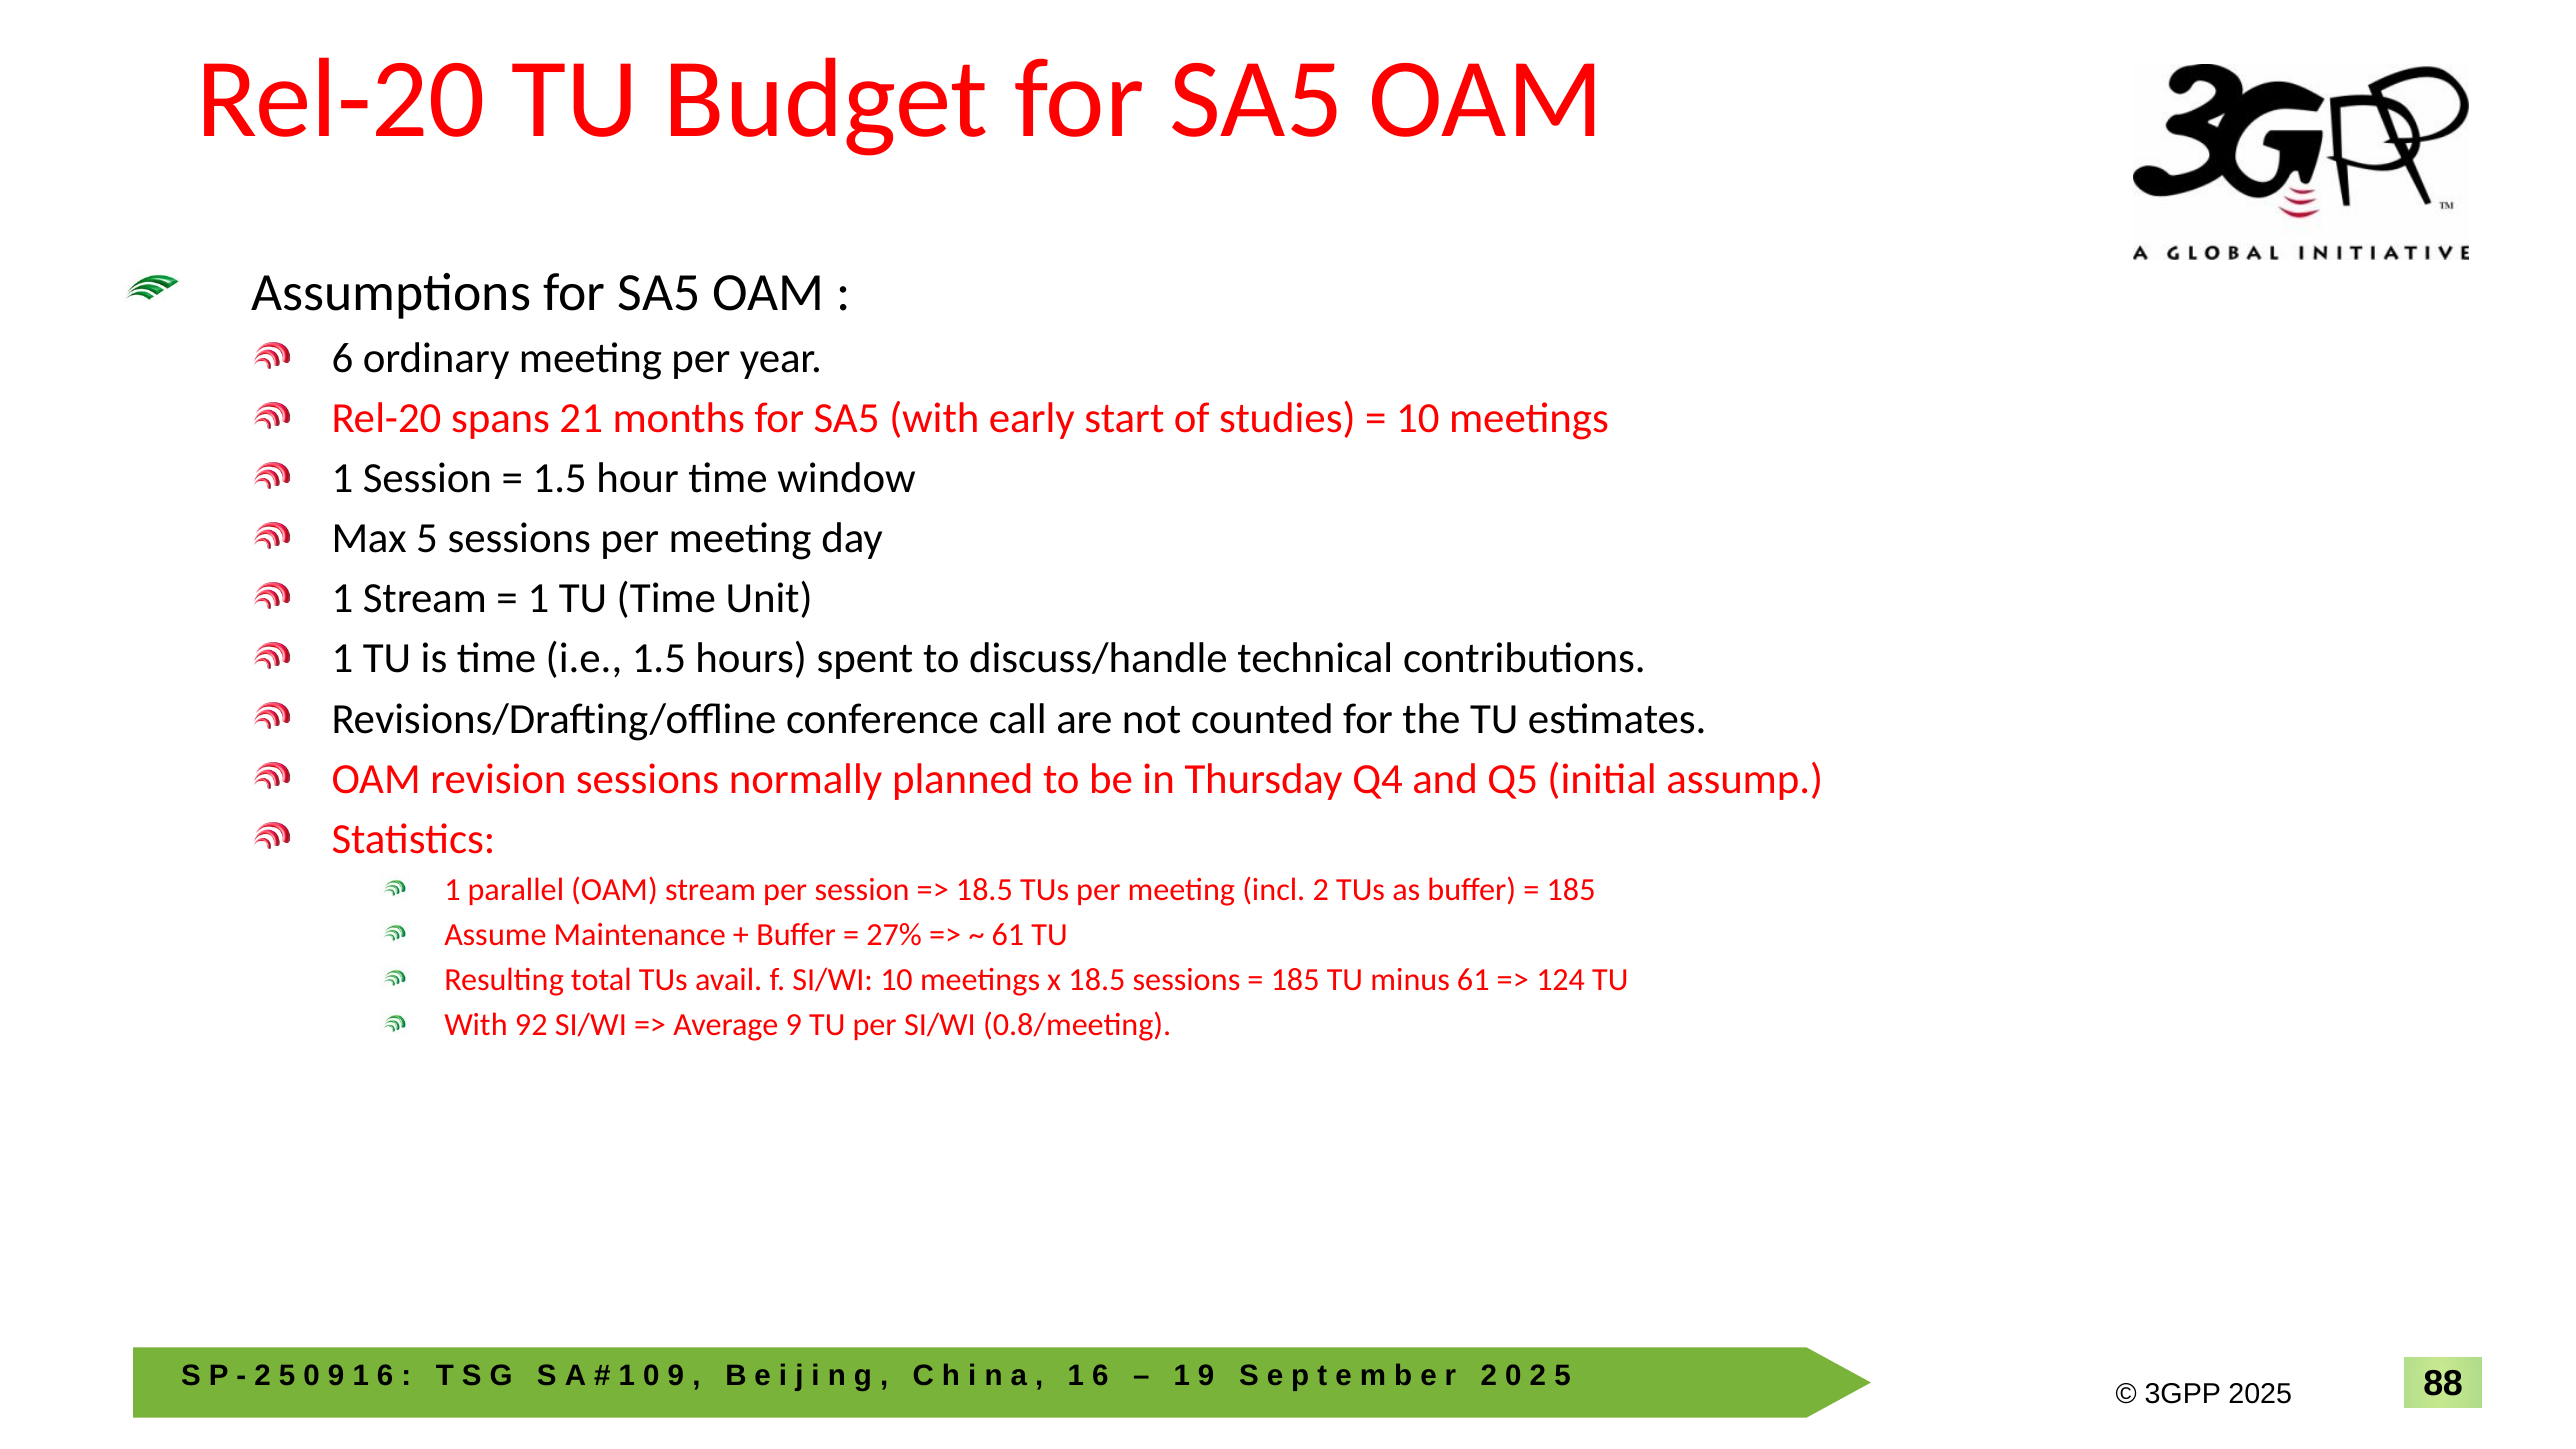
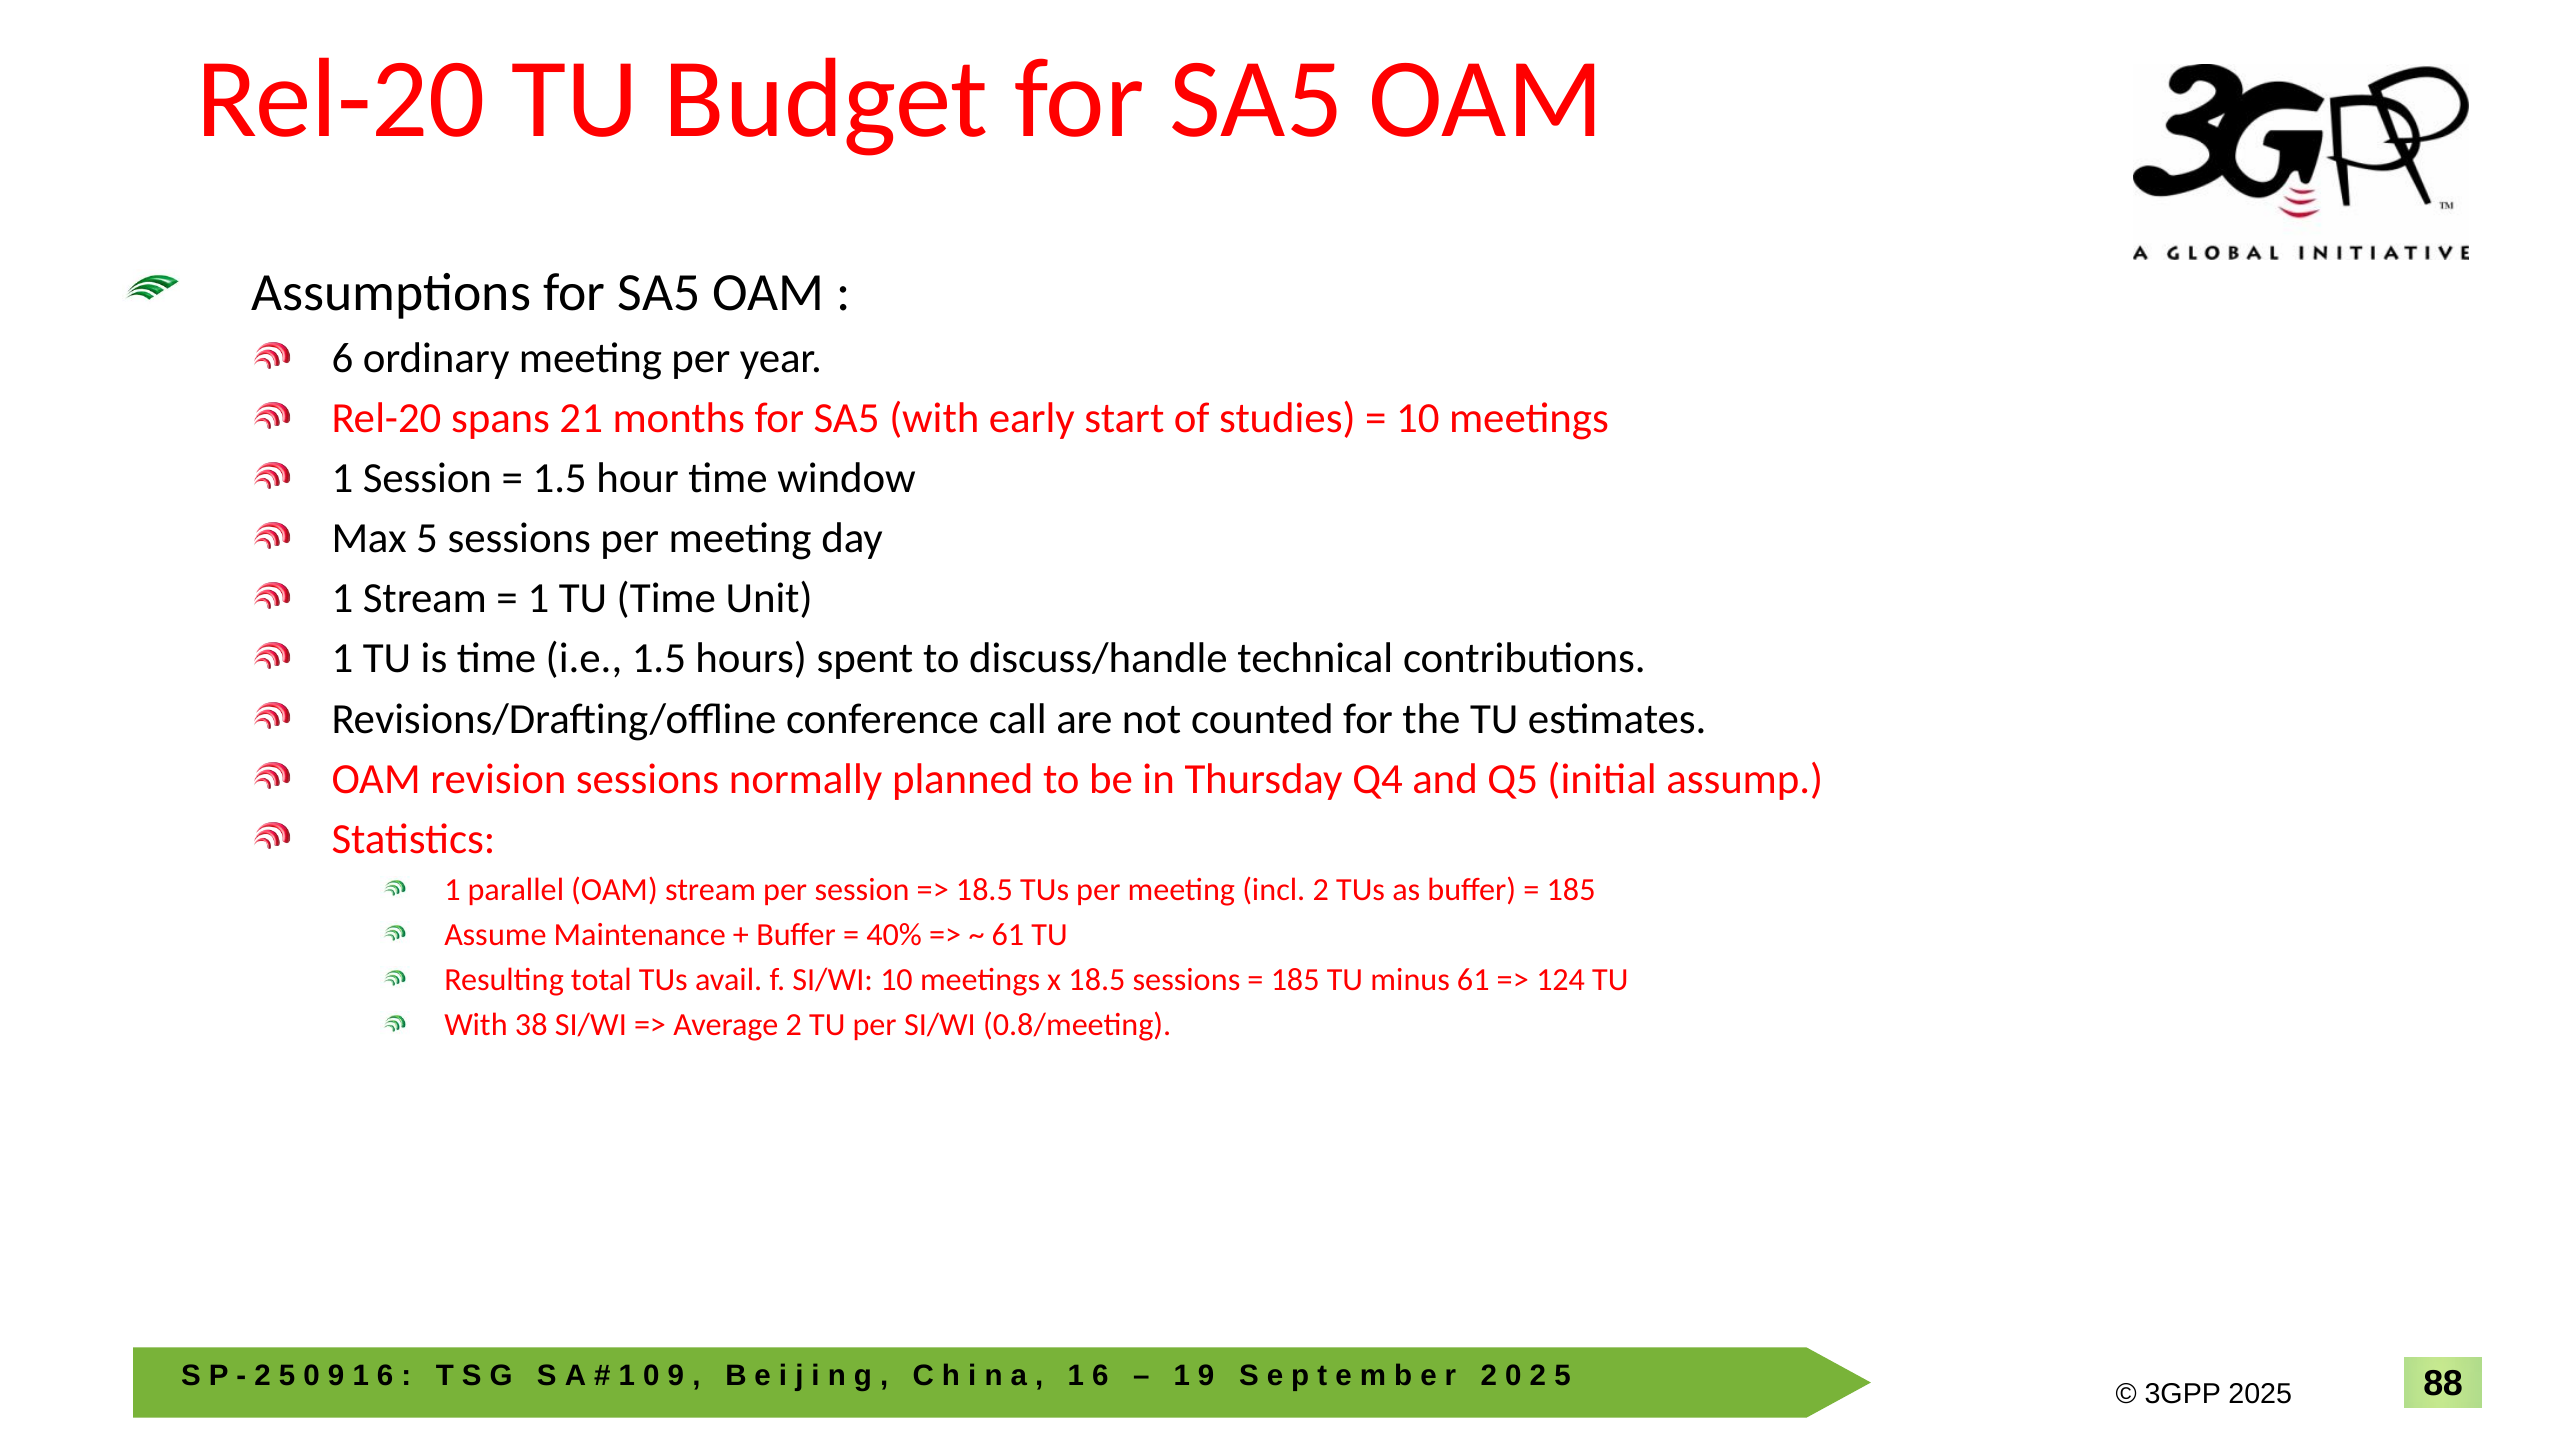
27%: 27% -> 40% (894, 935)
92: 92 -> 38 (531, 1025)
Average 9: 9 -> 2 (794, 1025)
